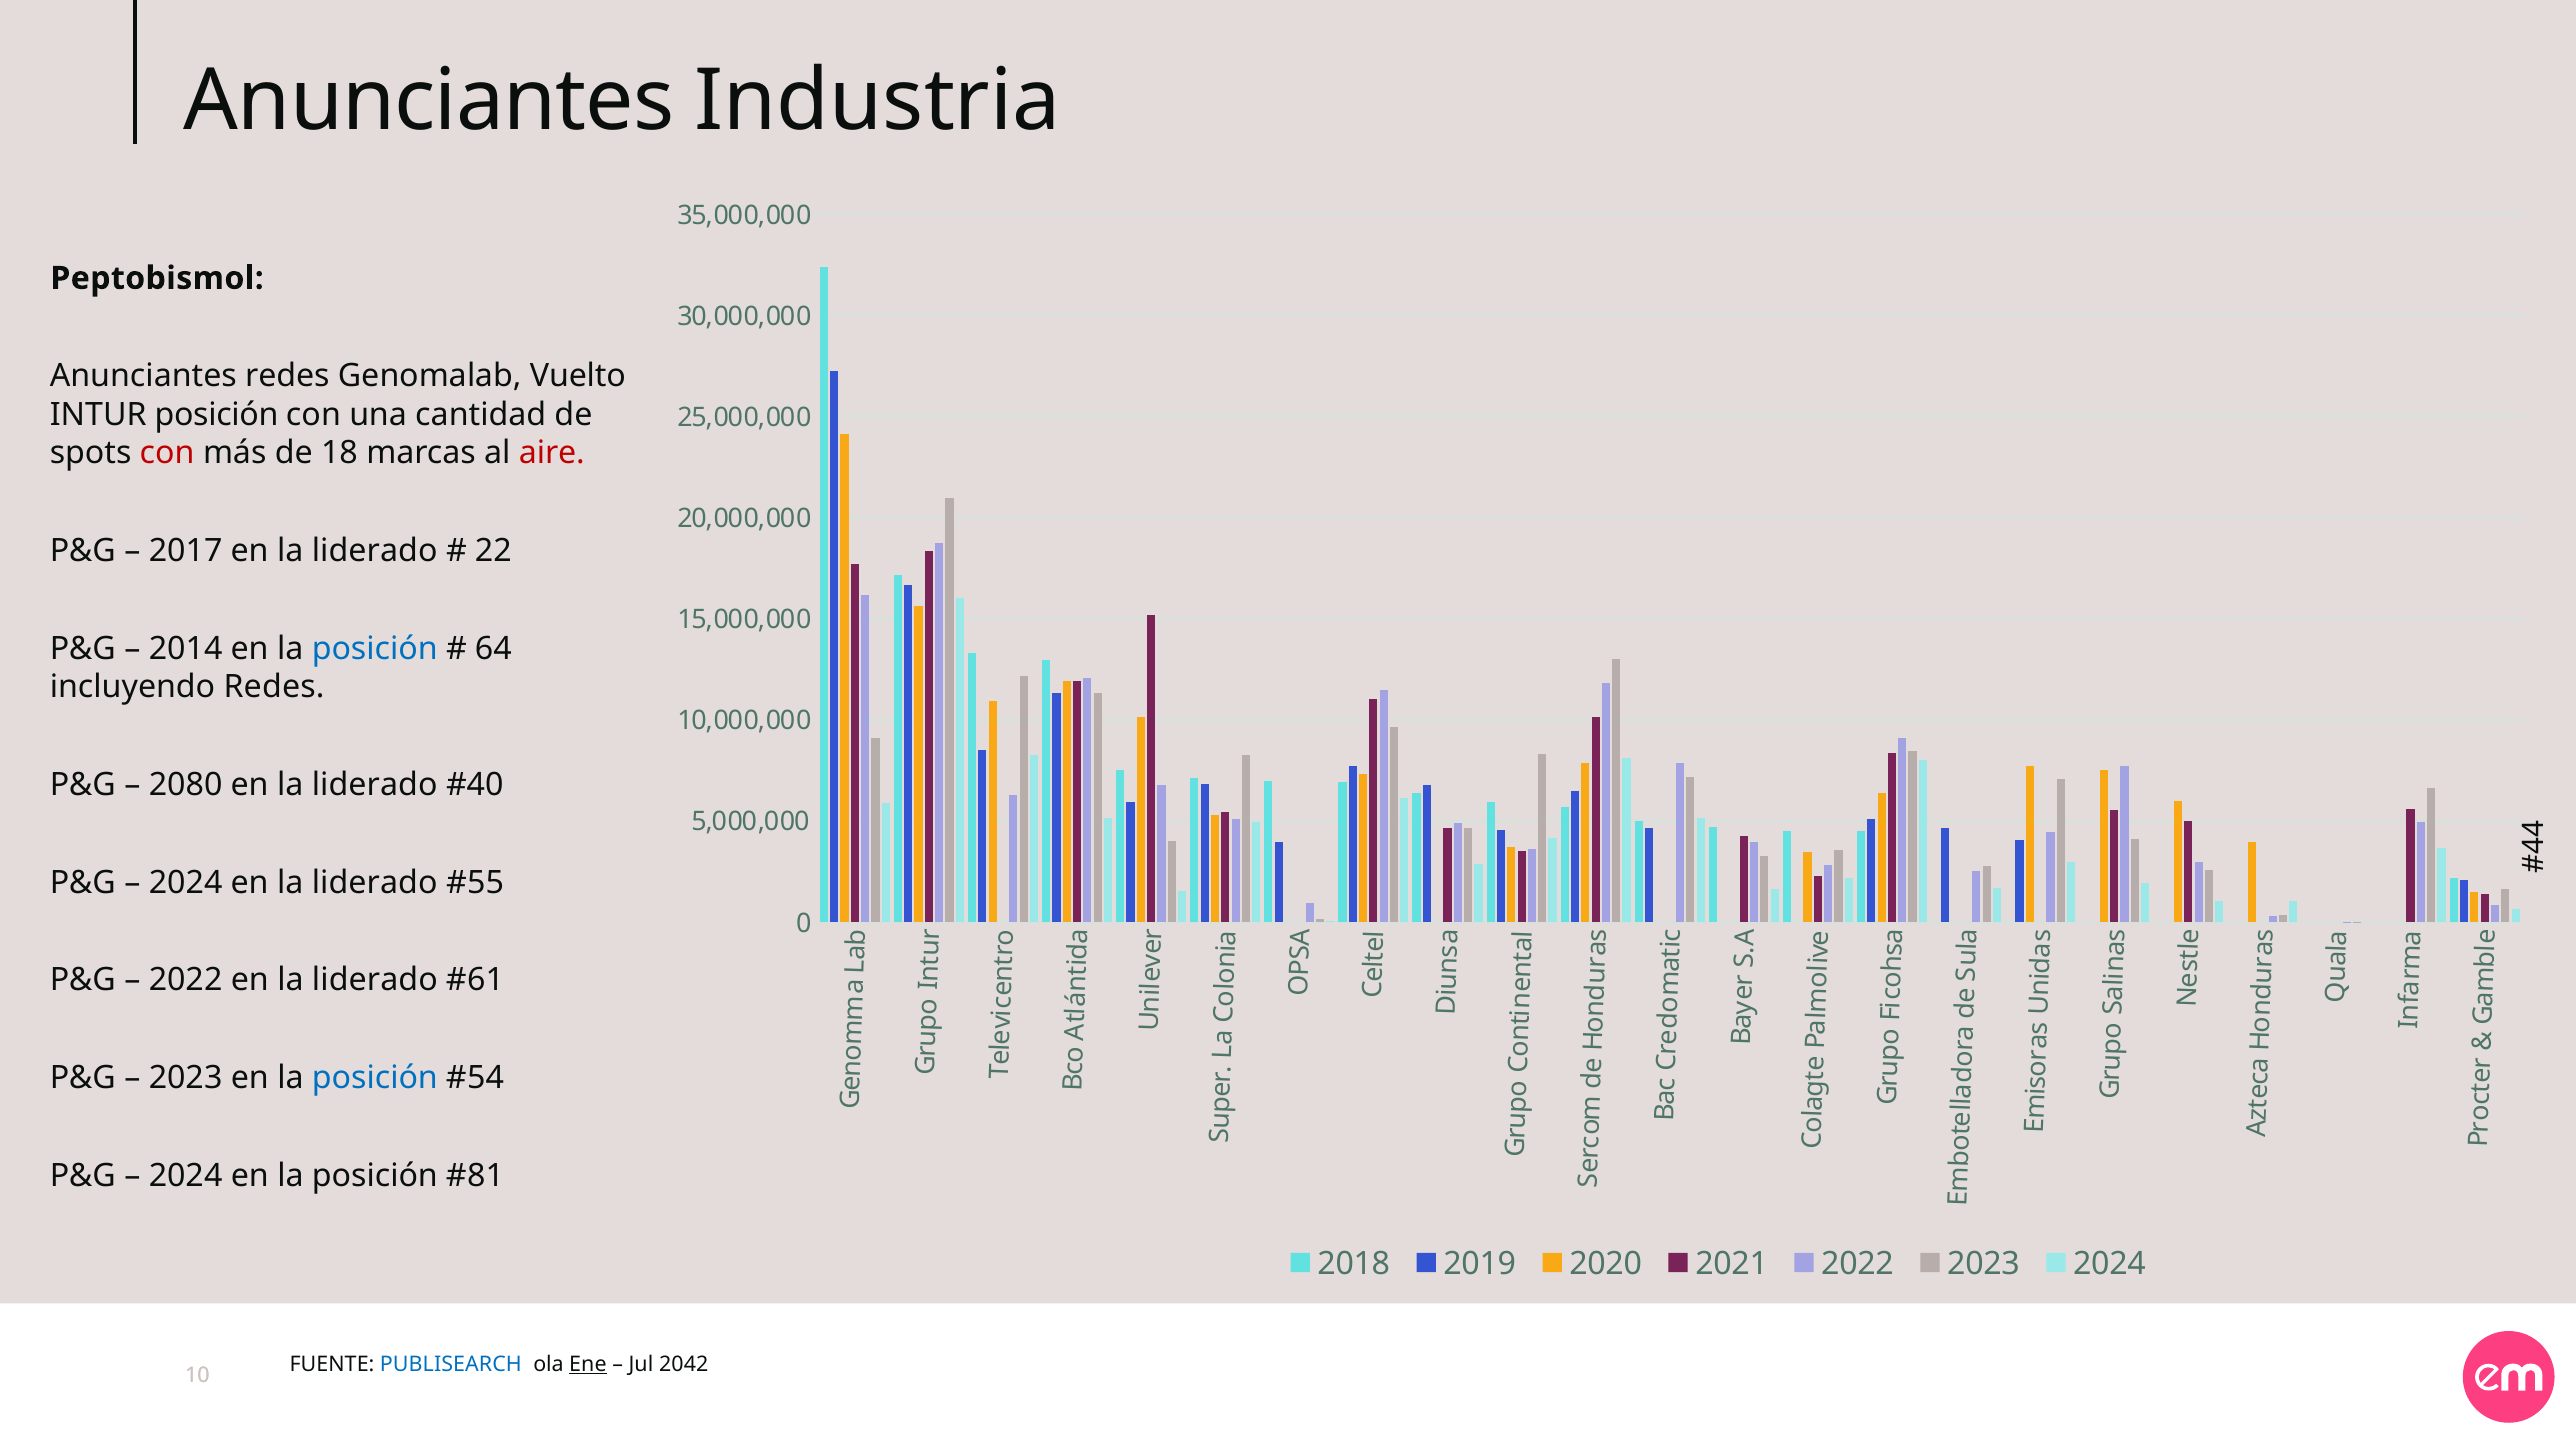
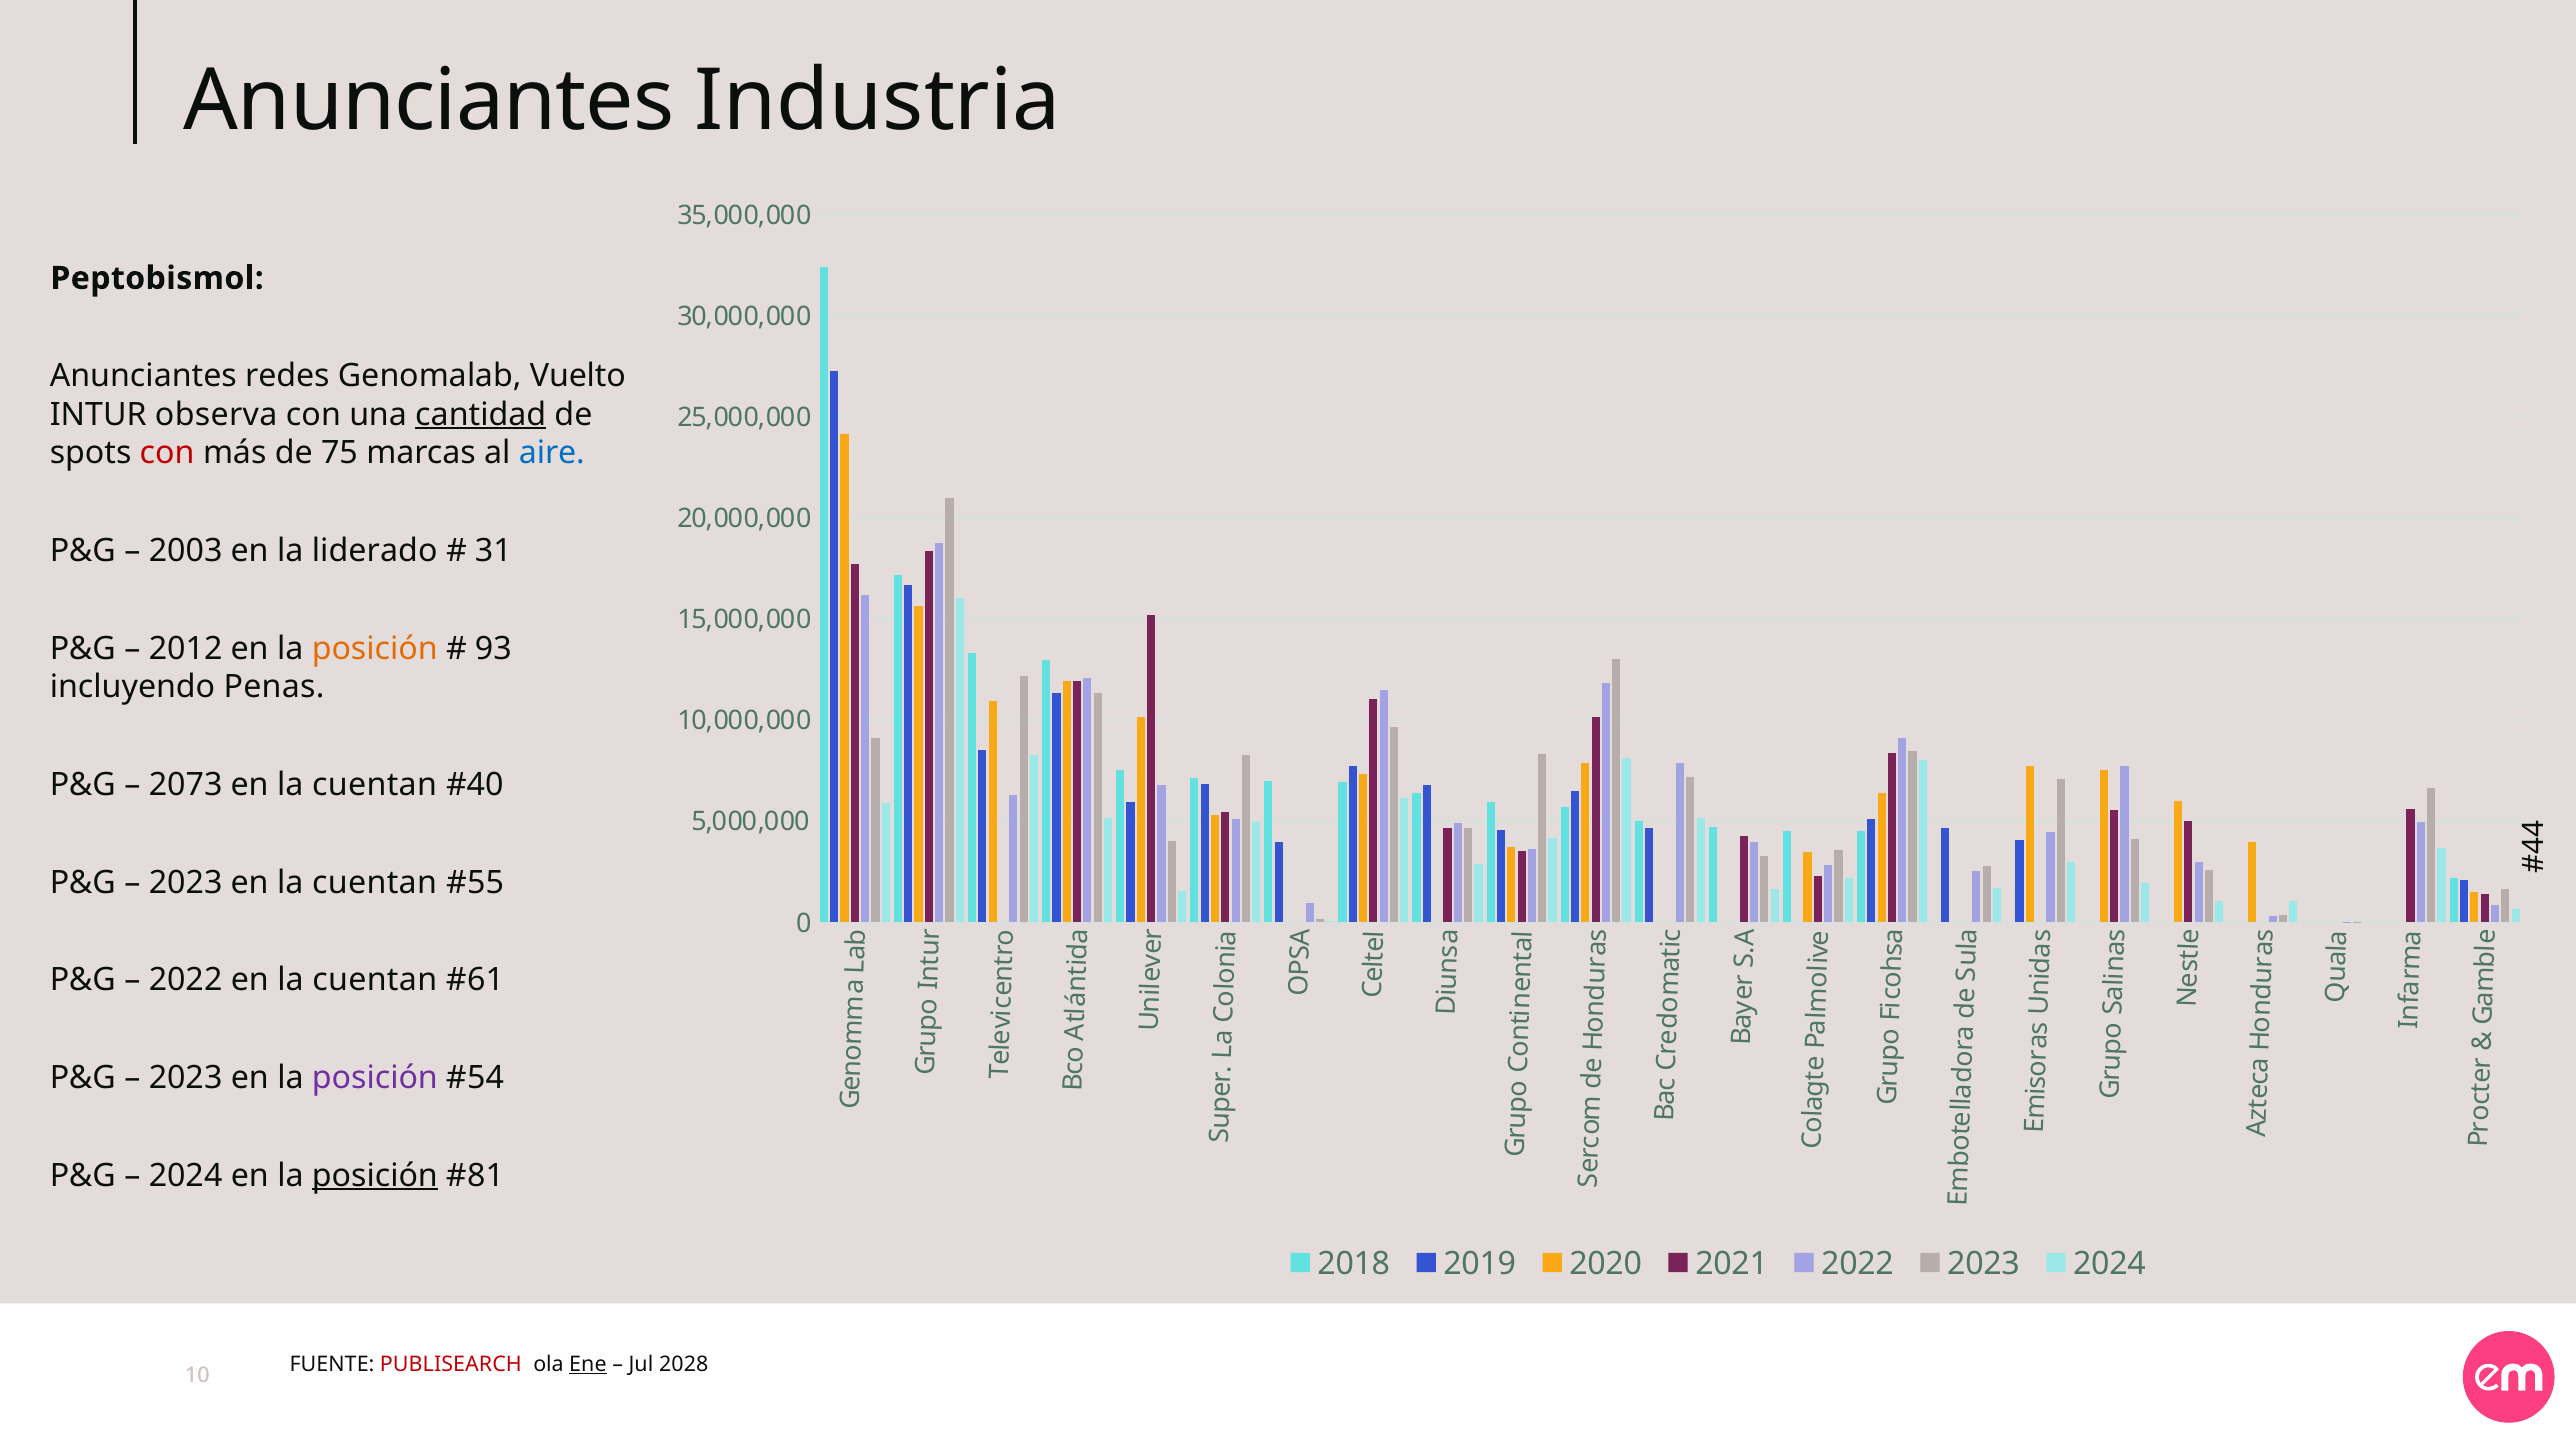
INTUR posición: posición -> observa (216, 415)
cantidad underline: none -> present (481, 415)
18: 18 -> 75 (339, 453)
aire colour: red -> blue (552, 453)
2017: 2017 -> 2003 (186, 551)
22: 22 -> 31 (493, 551)
2014: 2014 -> 2012 (186, 649)
posición colour: blue -> orange (375, 649)
64: 64 -> 93 (493, 649)
incluyendo Redes: Redes -> Penas (274, 687)
2080: 2080 -> 2073 (186, 785)
liderado: liderado -> cuentan (375, 785)
2024: 2024 -> 2023 (186, 883)
liderado: liderado -> cuentan (375, 883)
2022 en la liderado: liderado -> cuentan (375, 980)
posición colour: blue -> purple (375, 1078)
posición underline: none -> present (375, 1175)
PUBLISEARCH colour: blue -> red (451, 1364)
2042: 2042 -> 2028 (684, 1364)
